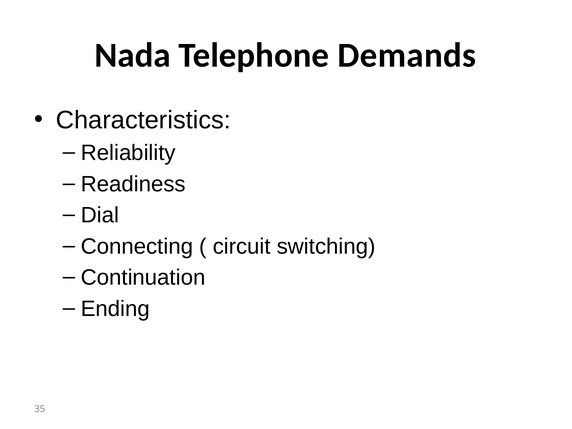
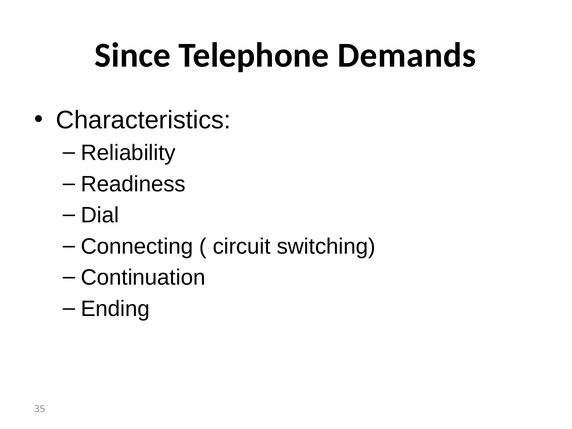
Nada: Nada -> Since (133, 55)
